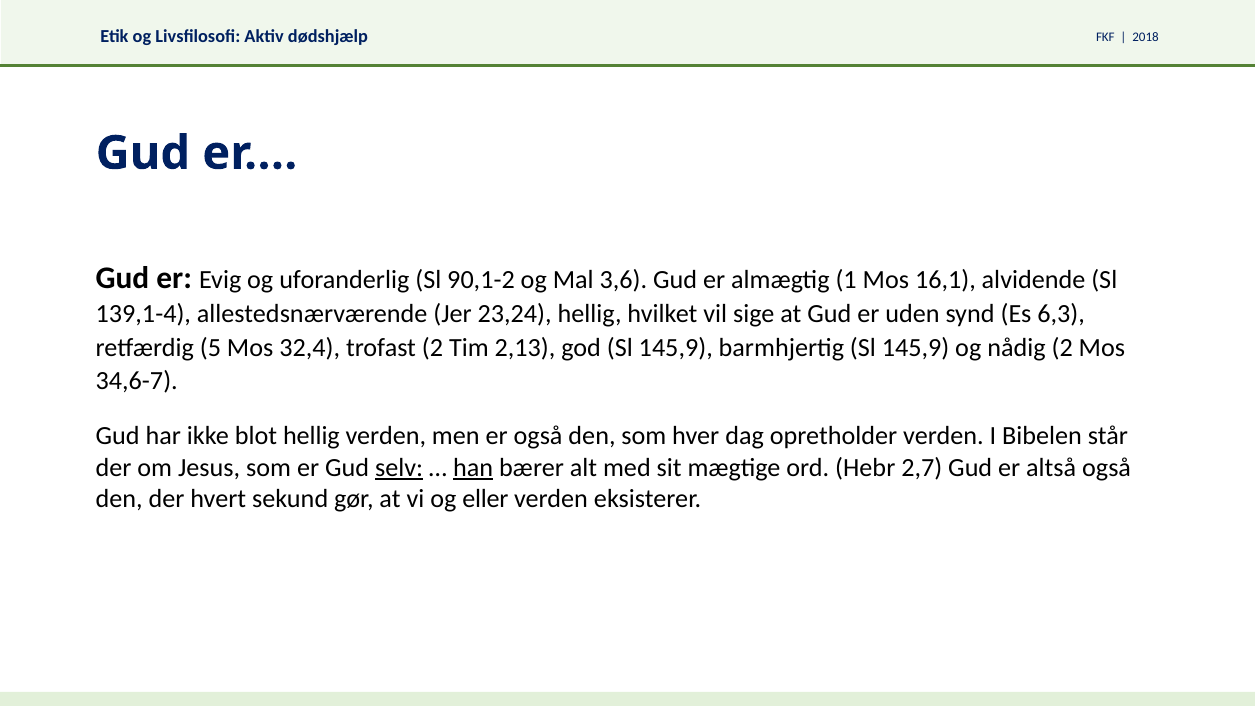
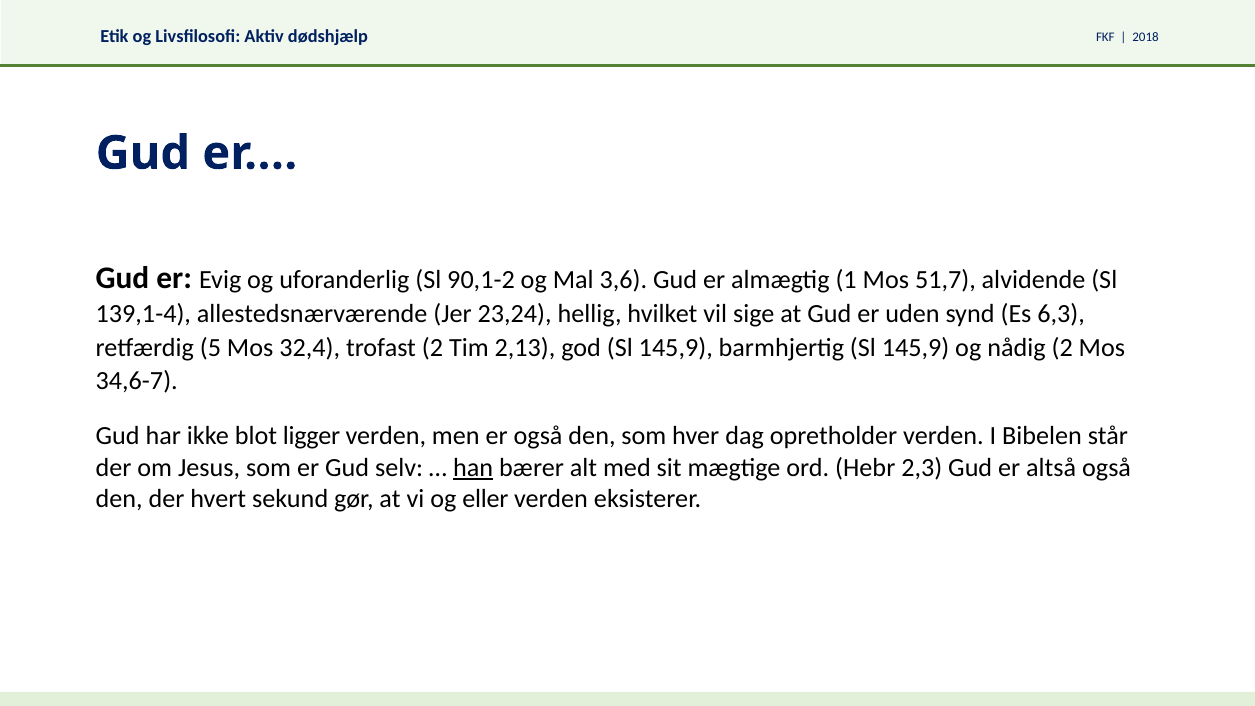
16,1: 16,1 -> 51,7 (945, 279)
blot hellig: hellig -> ligger (312, 436)
selv underline: present -> none (399, 467)
2,7: 2,7 -> 2,3 (922, 467)
